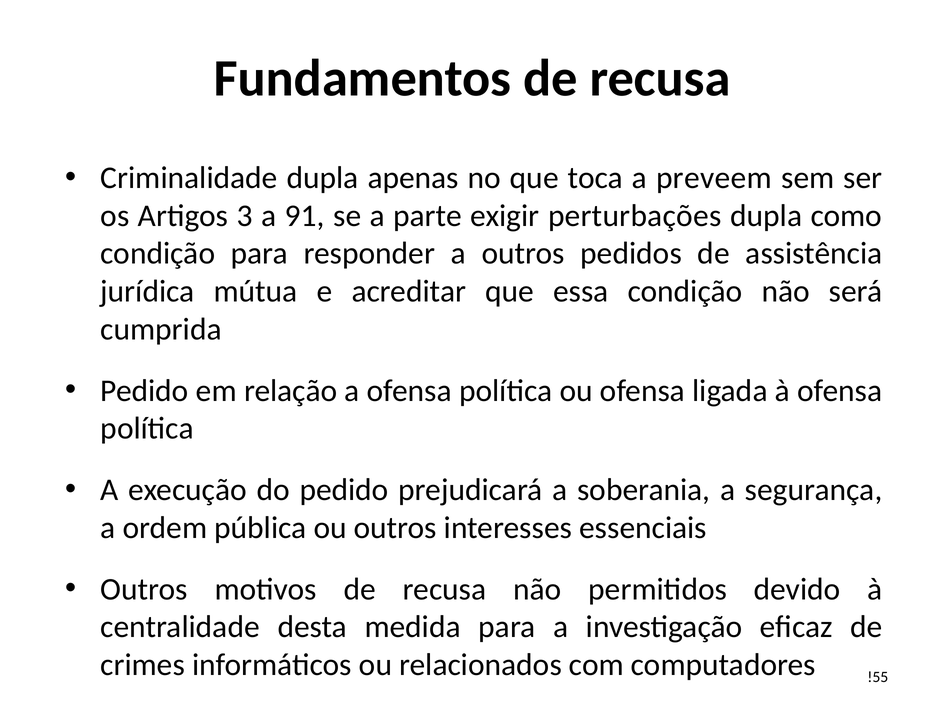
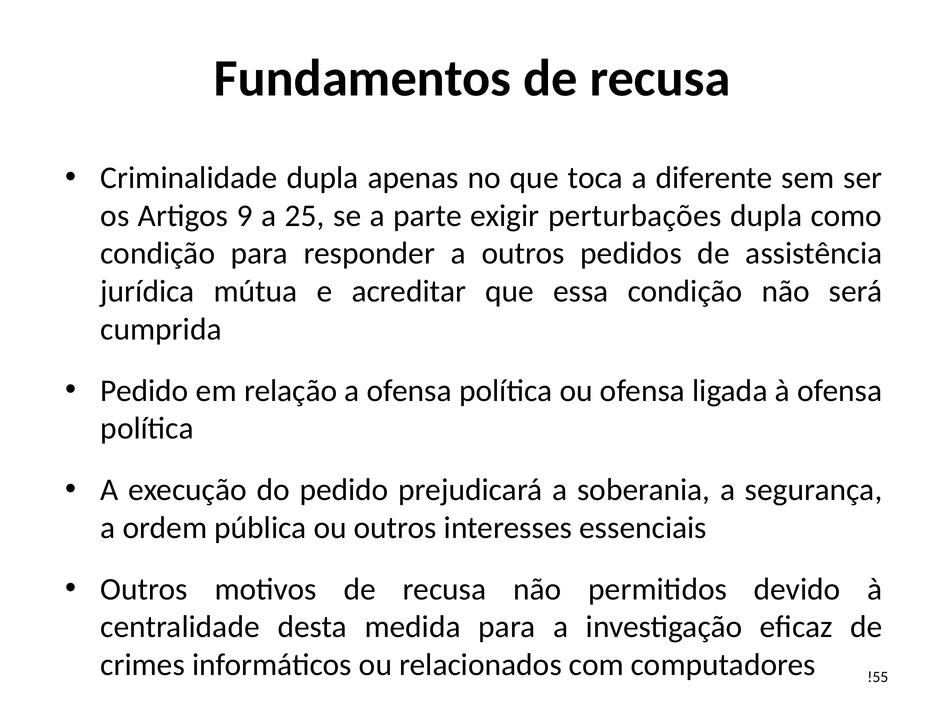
preveem: preveem -> diferente (714, 178)
3: 3 -> 9 (245, 216)
91: 91 -> 25 (305, 216)
